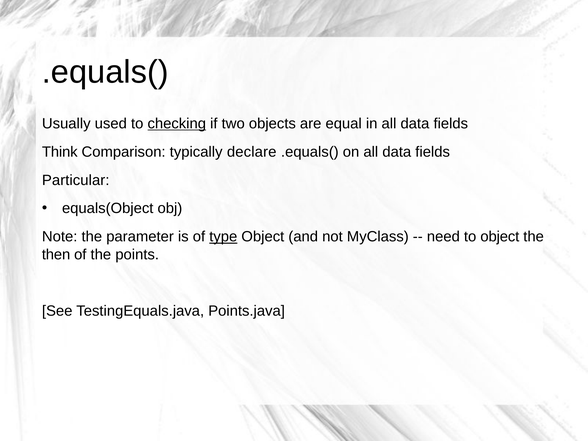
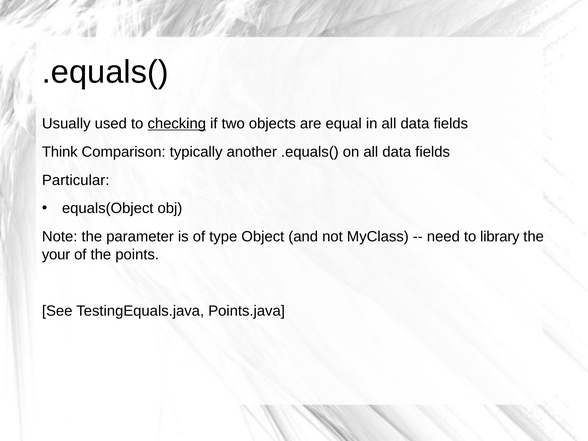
declare: declare -> another (252, 152)
type underline: present -> none (223, 237)
to object: object -> library (500, 237)
then: then -> your (56, 254)
